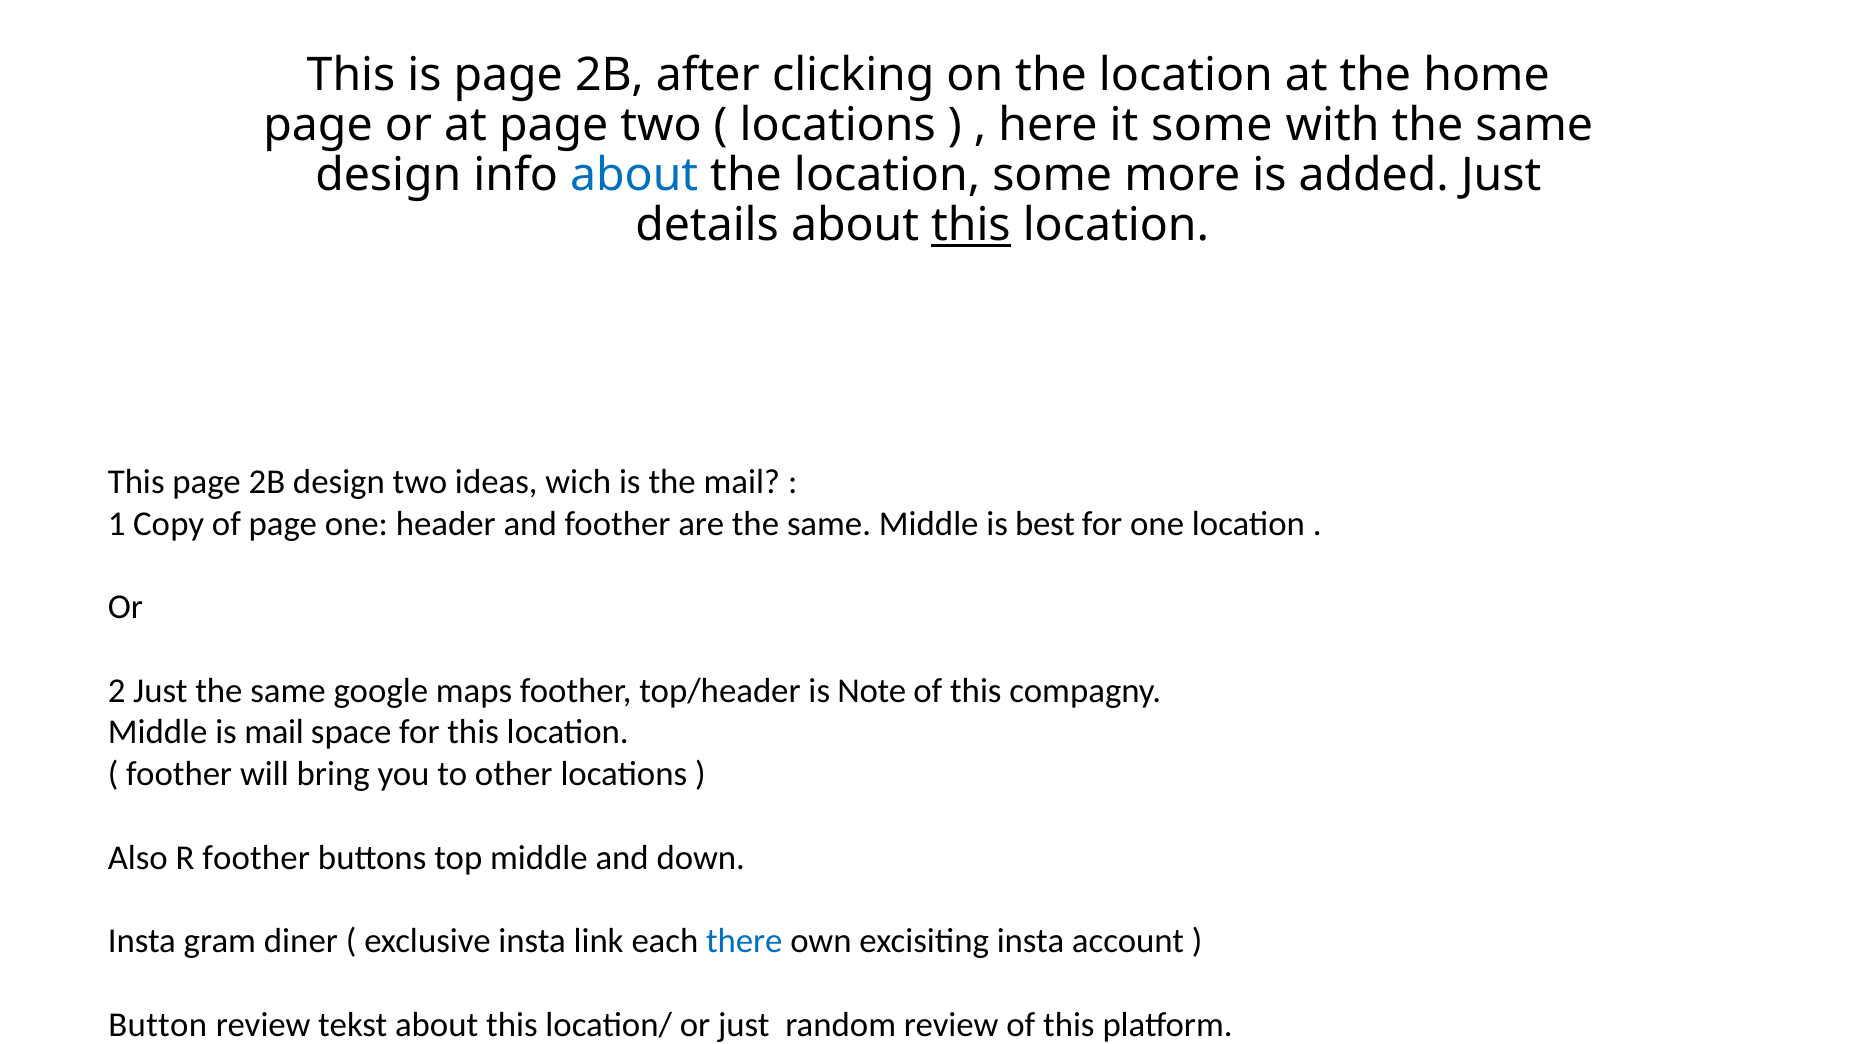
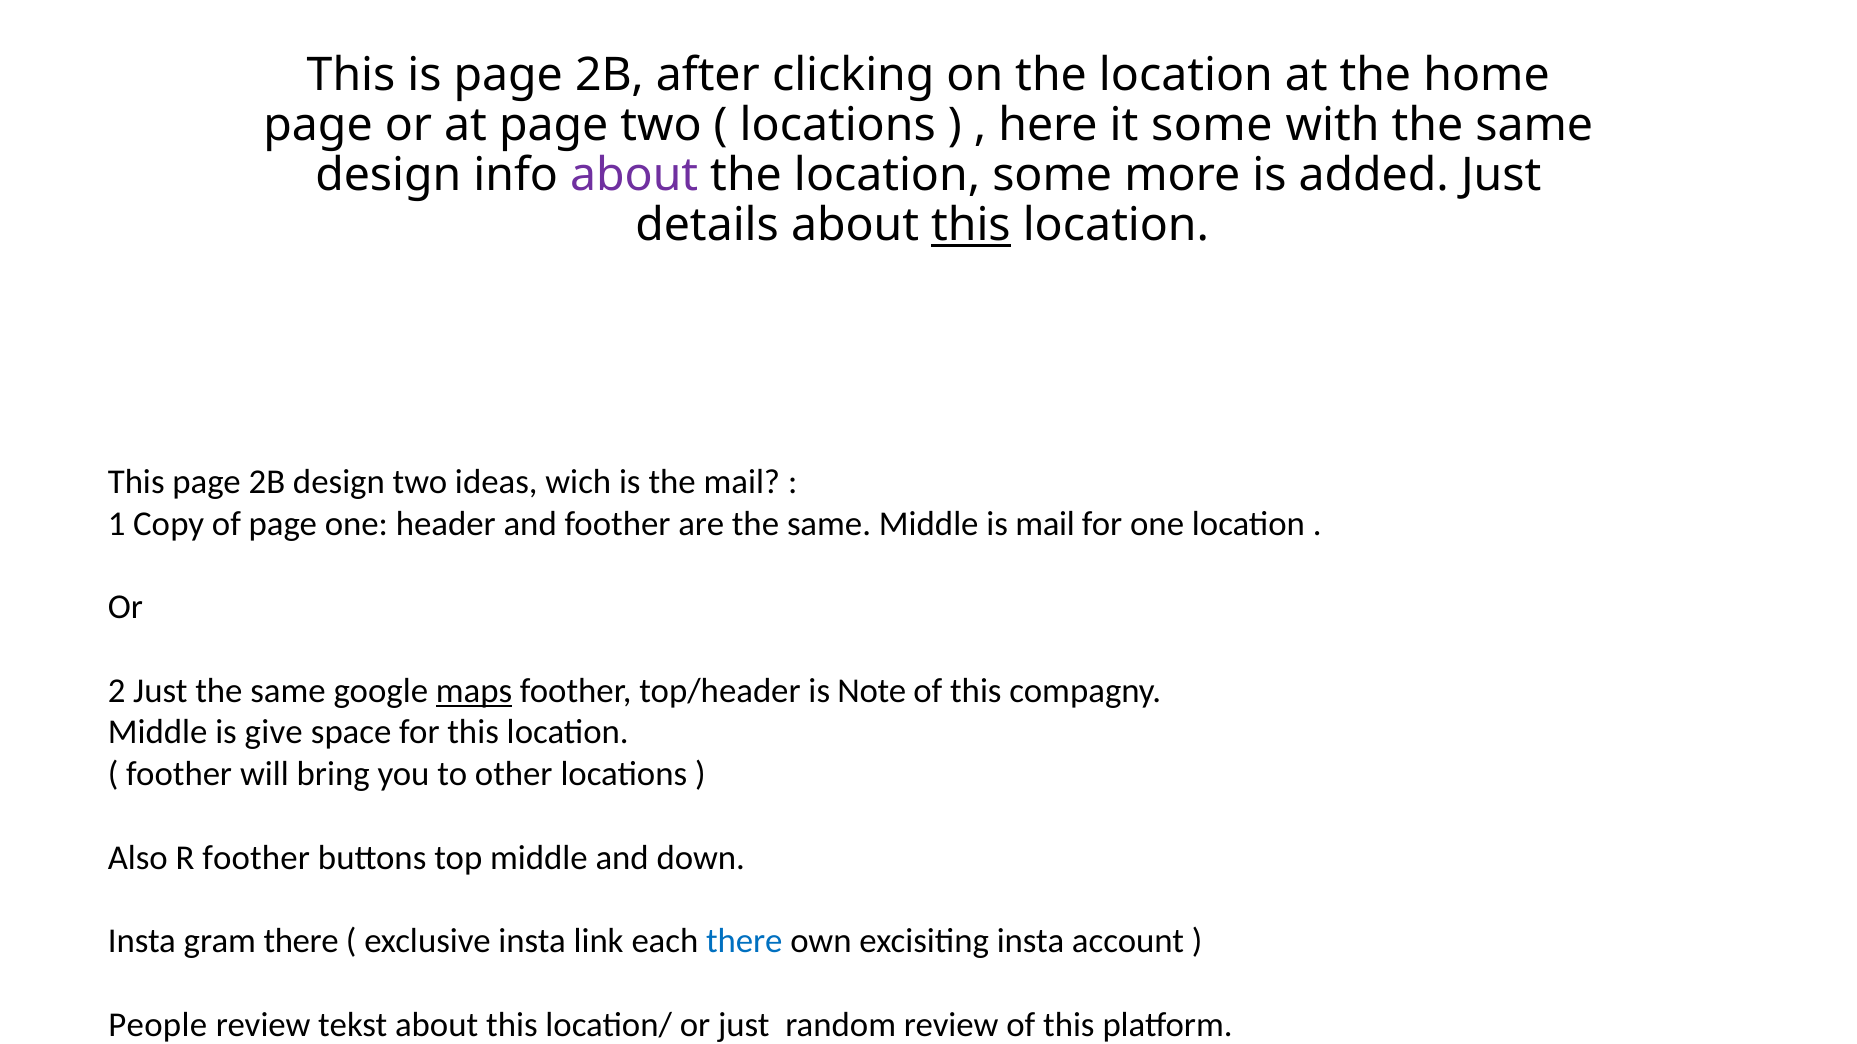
about colour: blue -> purple (634, 175)
is best: best -> mail (1045, 524)
maps underline: none -> present (474, 691)
is mail: mail -> give (274, 733)
gram diner: diner -> there (301, 942)
Button: Button -> People (158, 1025)
